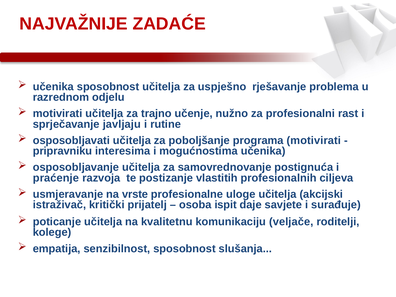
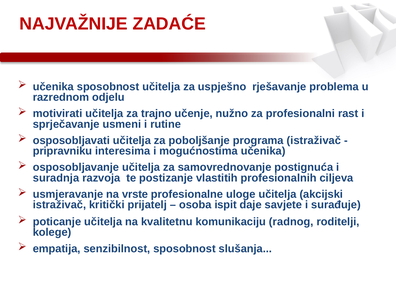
javljaju: javljaju -> usmeni (122, 124)
programa motivirati: motivirati -> istraživač (314, 140)
praćenje: praćenje -> suradnja (56, 178)
veljače: veljače -> radnog (291, 222)
